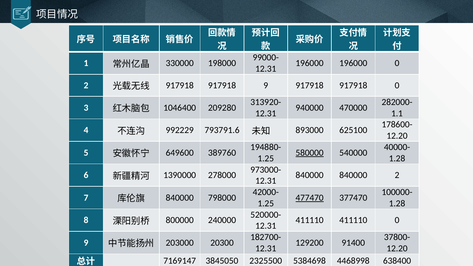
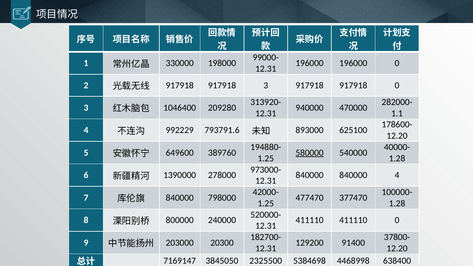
917918 9: 9 -> 3 (266, 85)
840000 2: 2 -> 4 (397, 175)
477470 underline: present -> none (310, 198)
